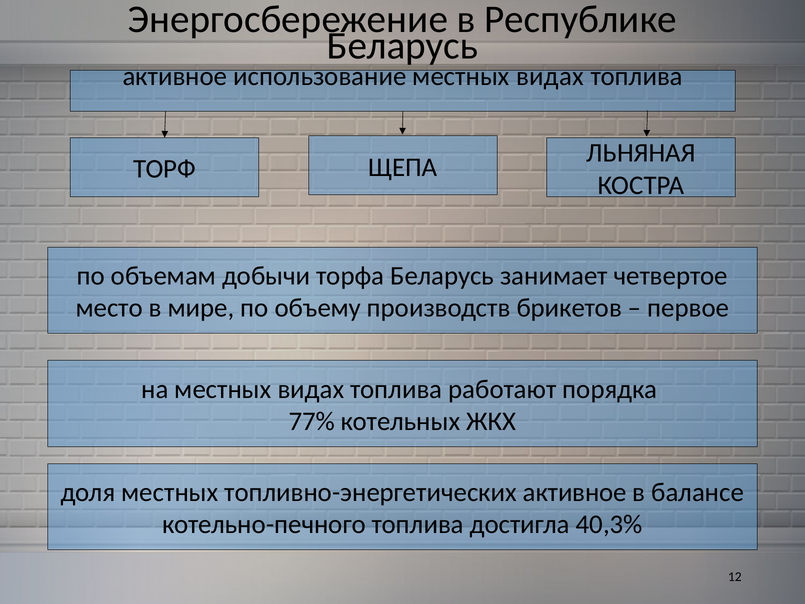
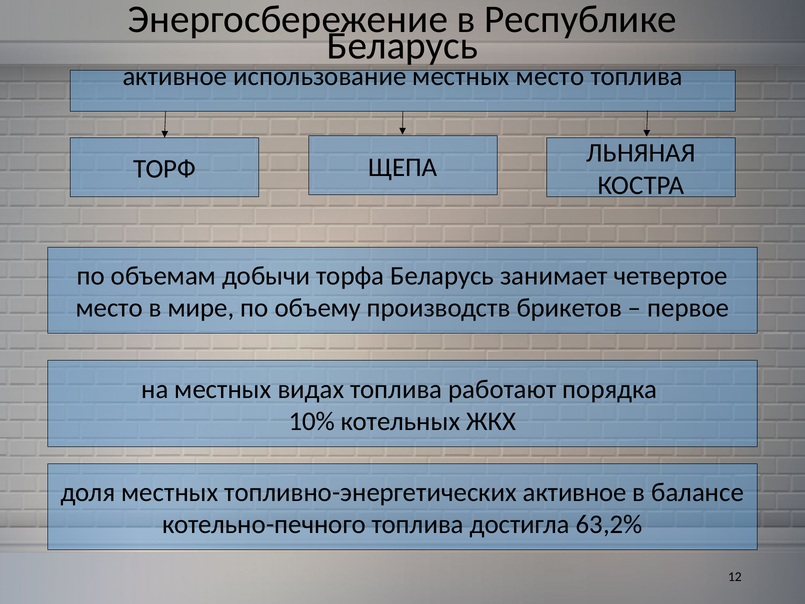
использование местных видах: видах -> место (550, 77)
77%: 77% -> 10% (312, 421)
40,3%: 40,3% -> 63,2% (609, 524)
